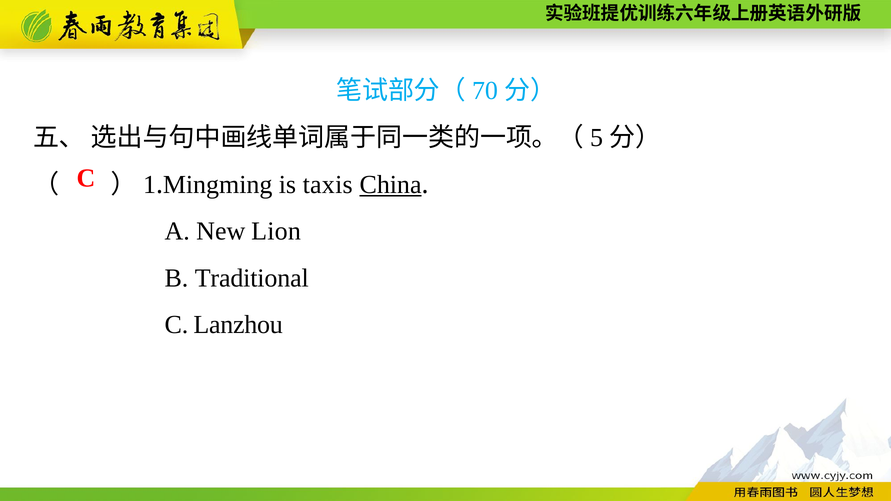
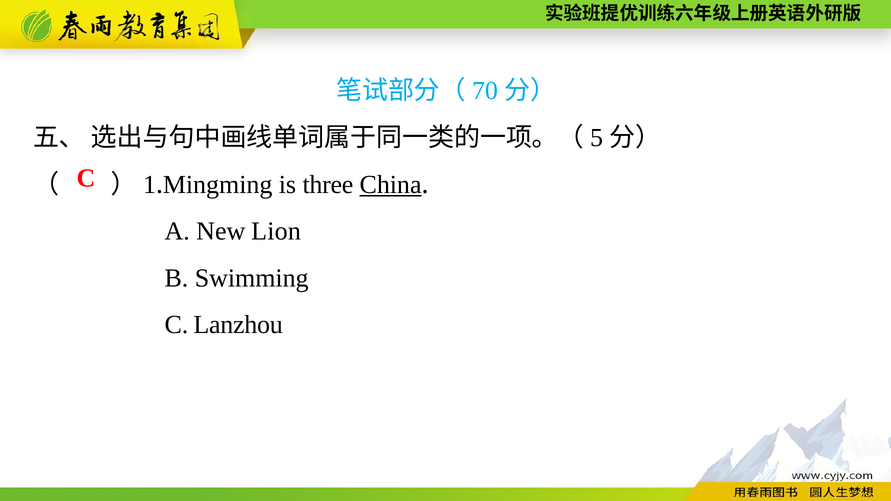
taxis: taxis -> three (328, 185)
Traditional: Traditional -> Swimming (252, 278)
